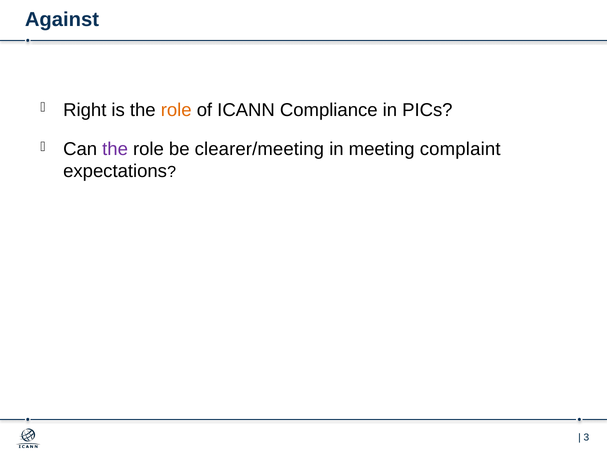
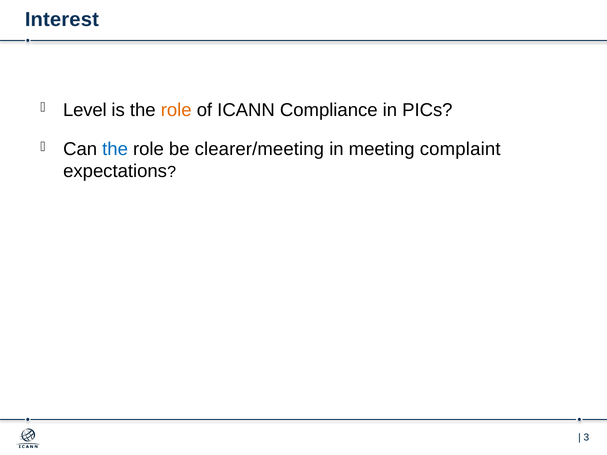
Against: Against -> Interest (62, 20)
Right: Right -> Level (85, 110)
the colour: purple -> blue (115, 149)
